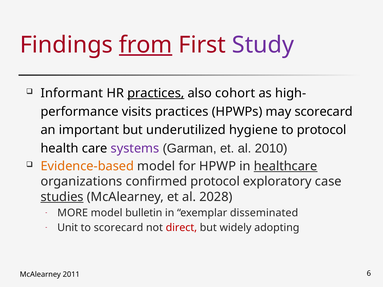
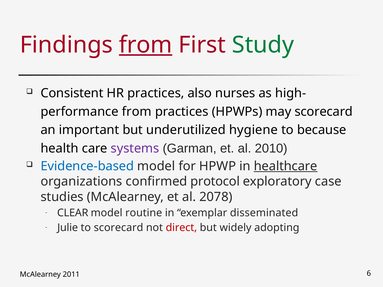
Study colour: purple -> green (263, 45)
Informant: Informant -> Consistent (72, 93)
practices underline: present -> none (156, 93)
cohort: cohort -> nurses (235, 93)
visits: visits -> from (137, 112)
to protocol: protocol -> because (322, 130)
Evidence-based colour: orange -> blue (87, 166)
studies underline: present -> none (62, 197)
2028: 2028 -> 2078 (216, 197)
MORE: MORE -> CLEAR (73, 213)
bulletin: bulletin -> routine (144, 213)
Unit: Unit -> Julie (68, 228)
